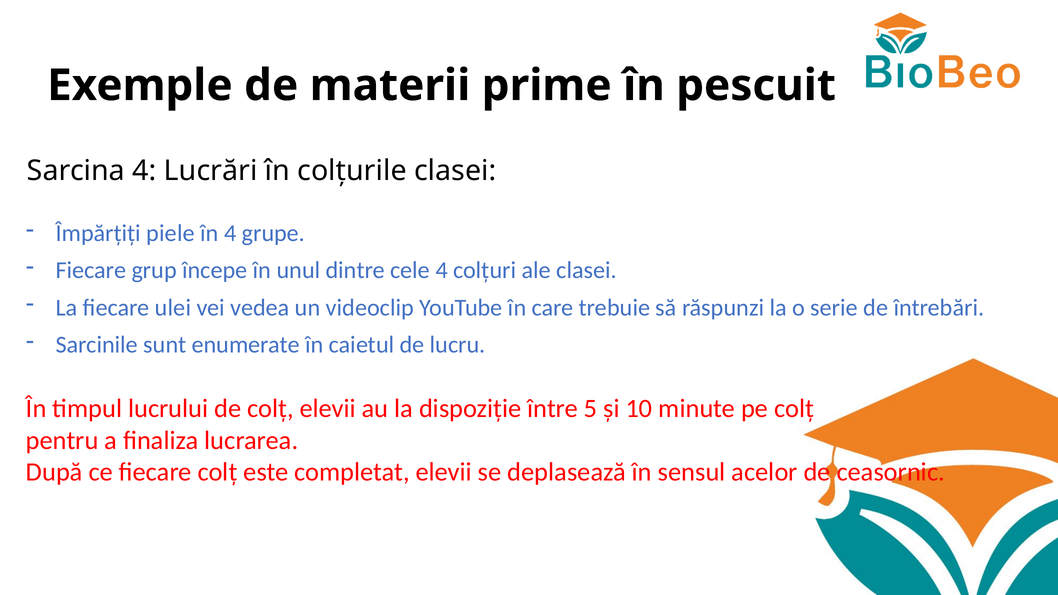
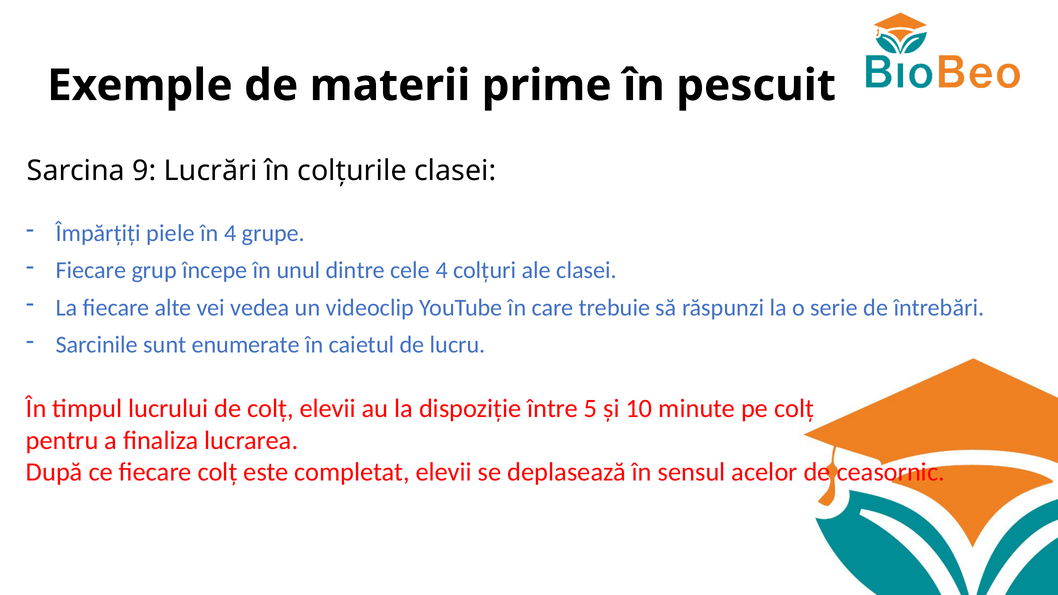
Sarcina 4: 4 -> 9 (144, 171)
ulei: ulei -> alte (173, 308)
